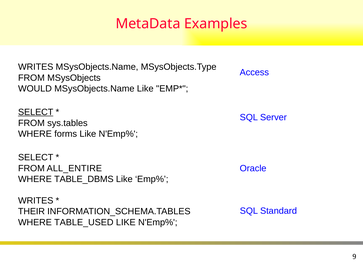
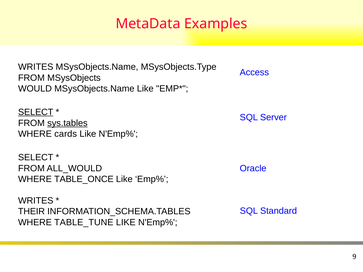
sys.tables underline: none -> present (67, 123)
forms: forms -> cards (66, 134)
ALL_ENTIRE: ALL_ENTIRE -> ALL_WOULD (74, 168)
TABLE_DBMS: TABLE_DBMS -> TABLE_ONCE (84, 179)
TABLE_USED: TABLE_USED -> TABLE_TUNE (84, 223)
